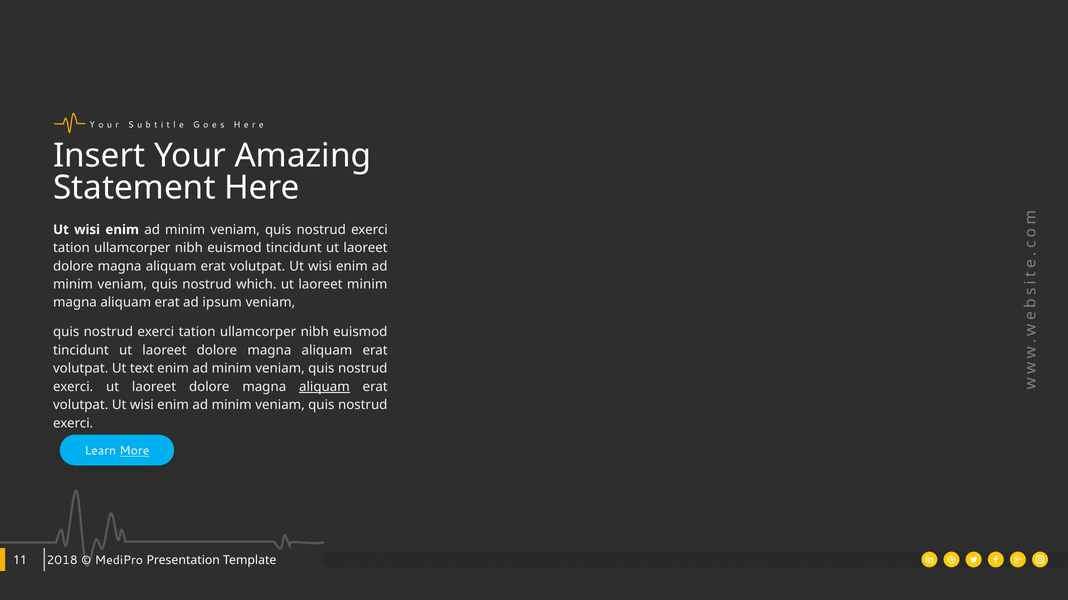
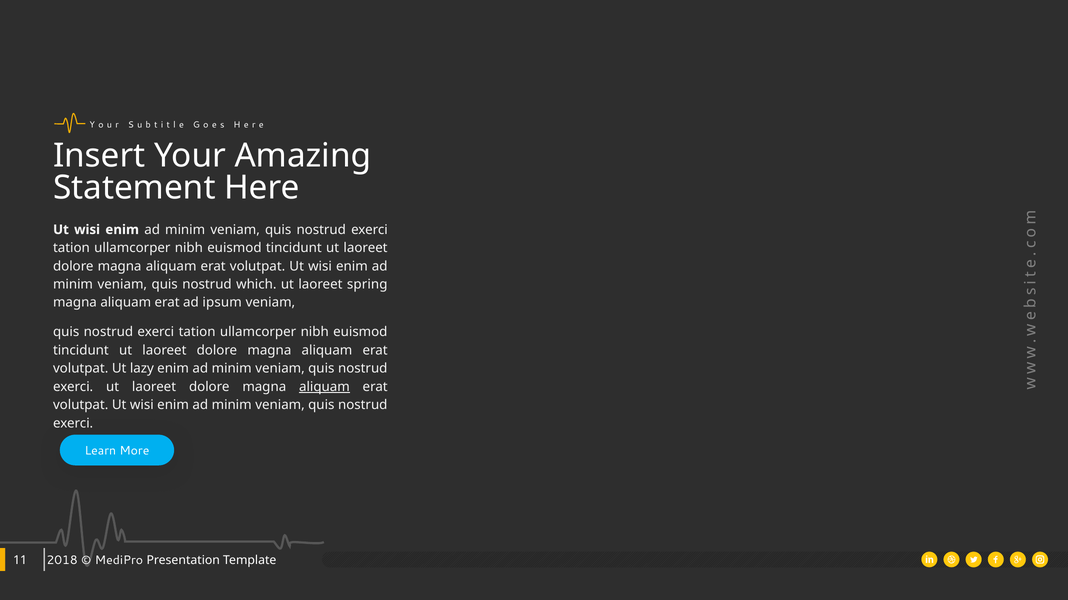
laoreet minim: minim -> spring (367, 285)
text: text -> lazy (142, 369)
More underline: present -> none (134, 451)
